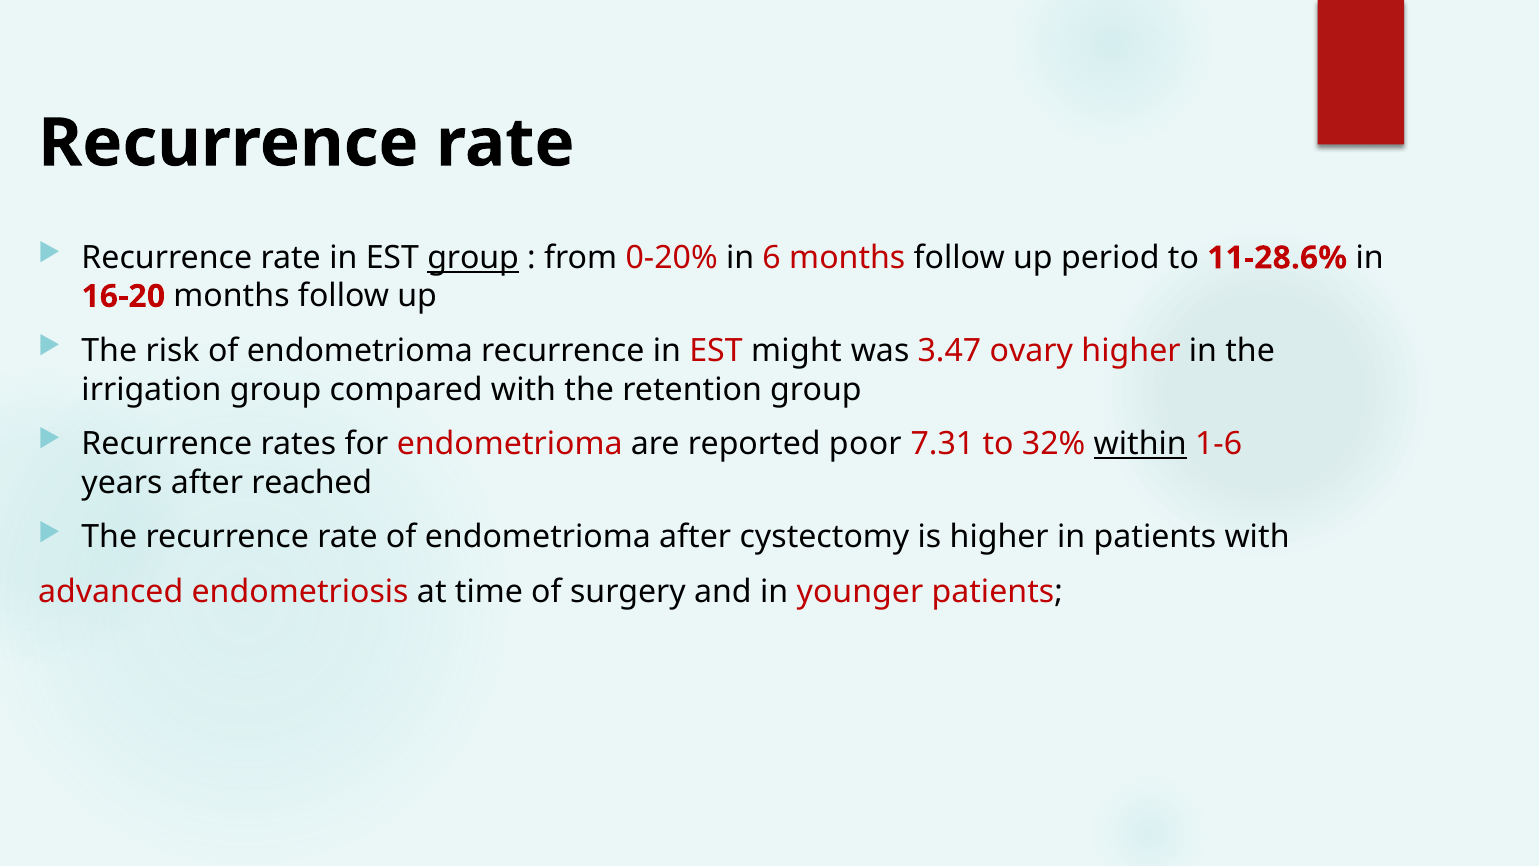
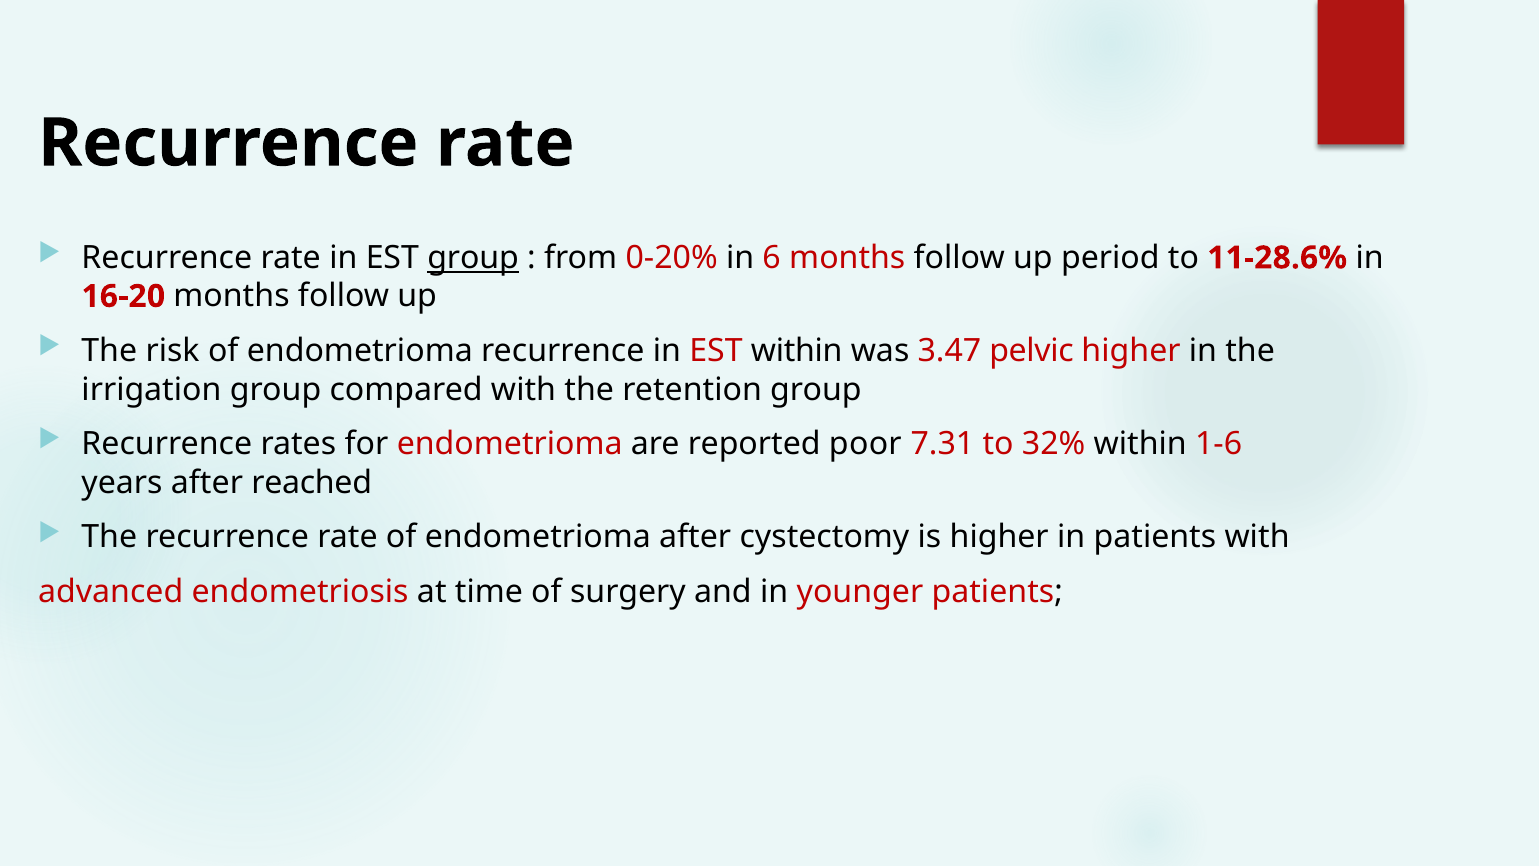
EST might: might -> within (797, 351)
ovary: ovary -> pelvic (1032, 351)
within underline: present -> none (1140, 444)
